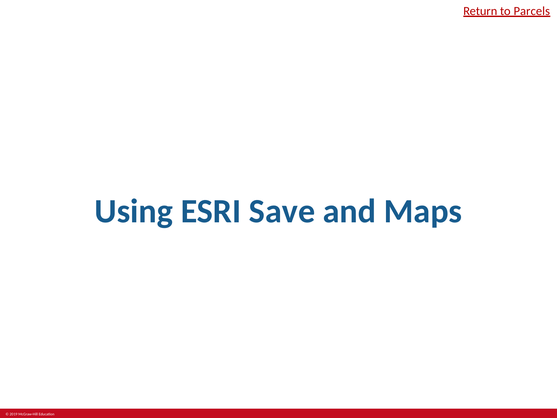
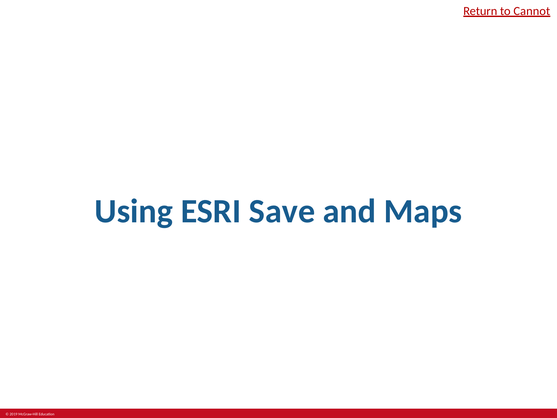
Parcels: Parcels -> Cannot (532, 11)
